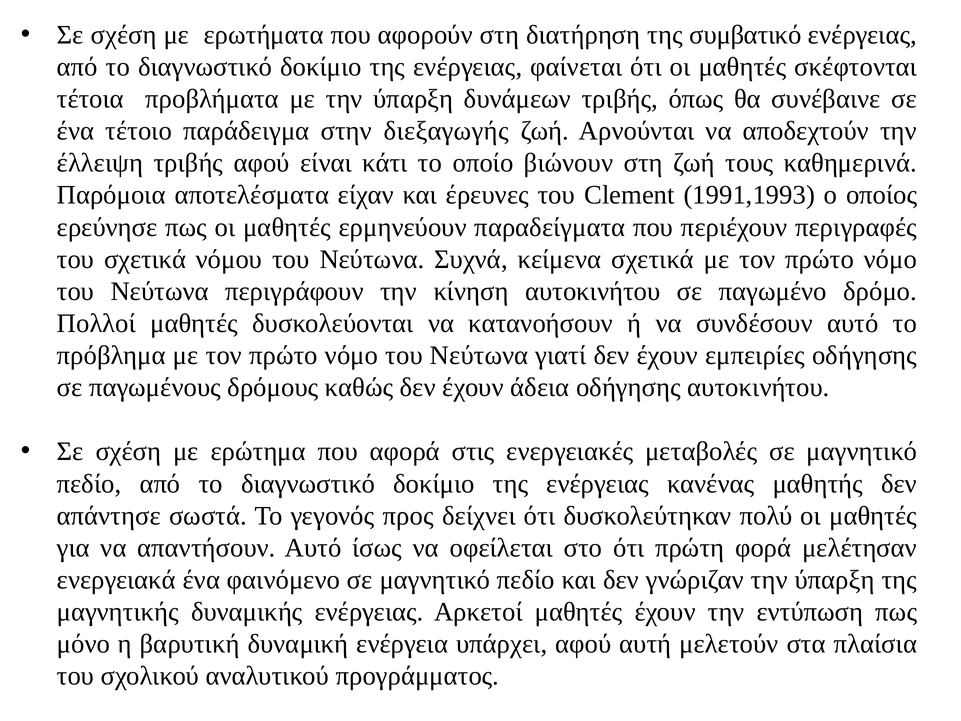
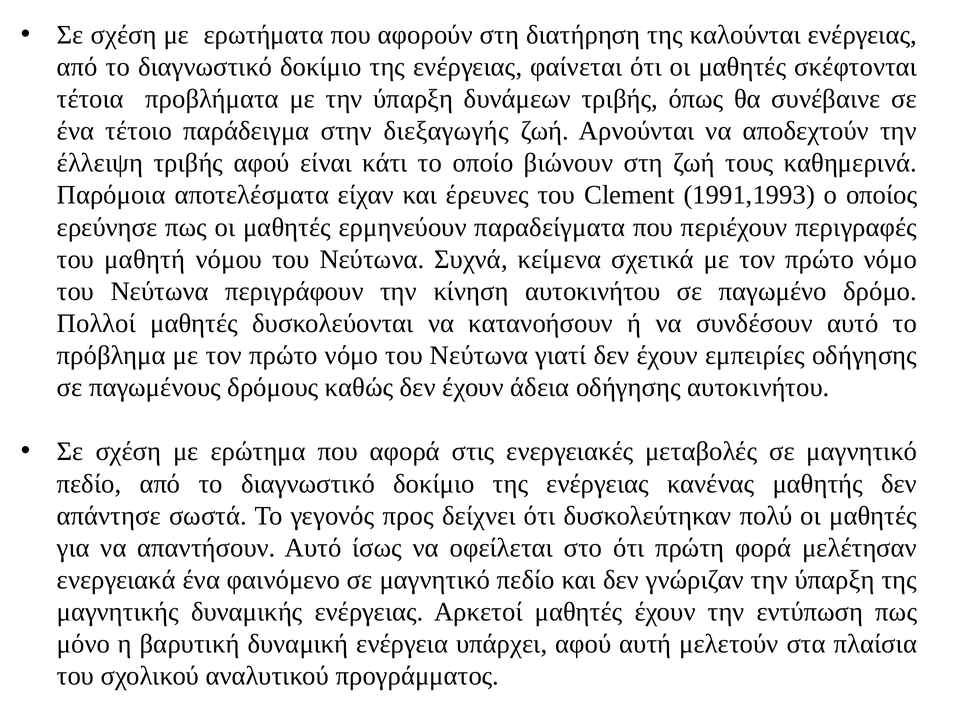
συμβατικό: συμβατικό -> καλούνται (745, 35)
του σχετικά: σχετικά -> μαθητή (145, 259)
